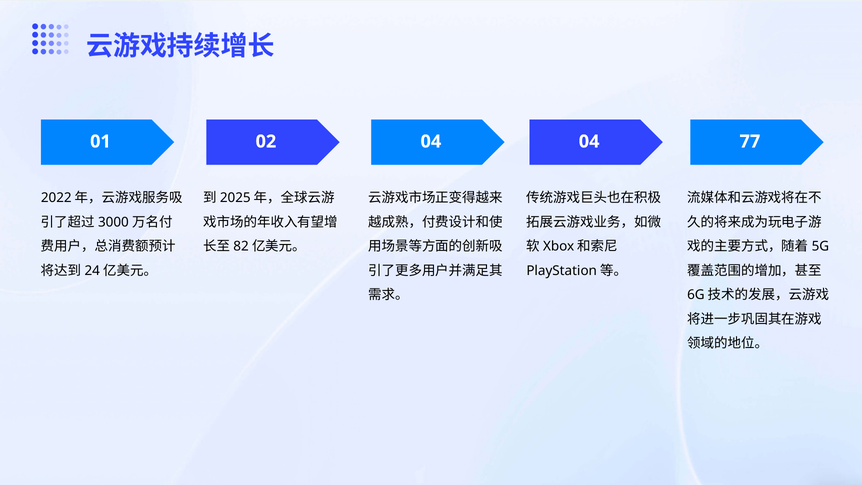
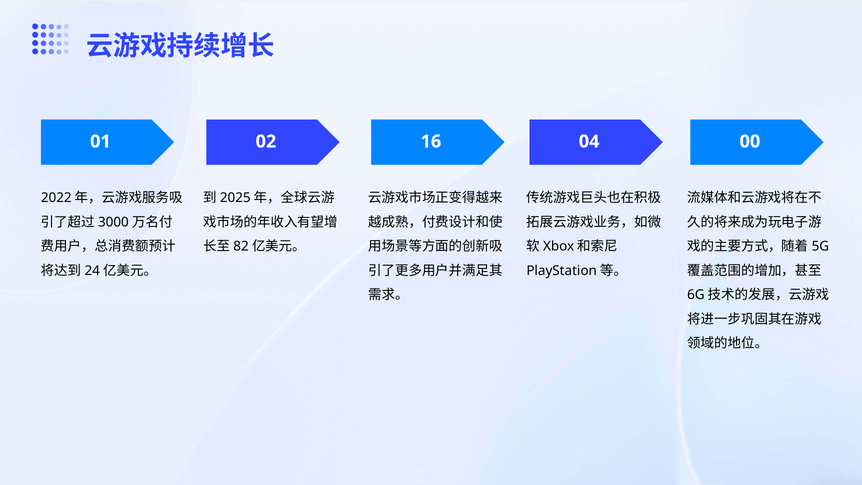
02 04: 04 -> 16 (431, 142)
77: 77 -> 00 (750, 142)
